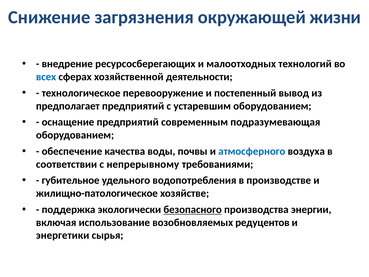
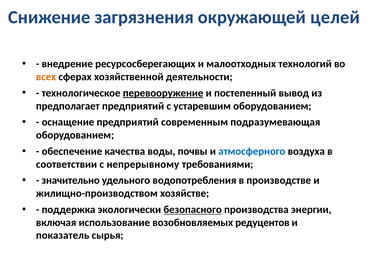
жизни: жизни -> целей (335, 17)
всех colour: blue -> orange (46, 77)
перевооружение underline: none -> present (163, 93)
губительное: губительное -> значительно (71, 180)
жилищно-патологическое: жилищно-патологическое -> жилищно-производством (97, 193)
энергетики: энергетики -> показатель (63, 235)
